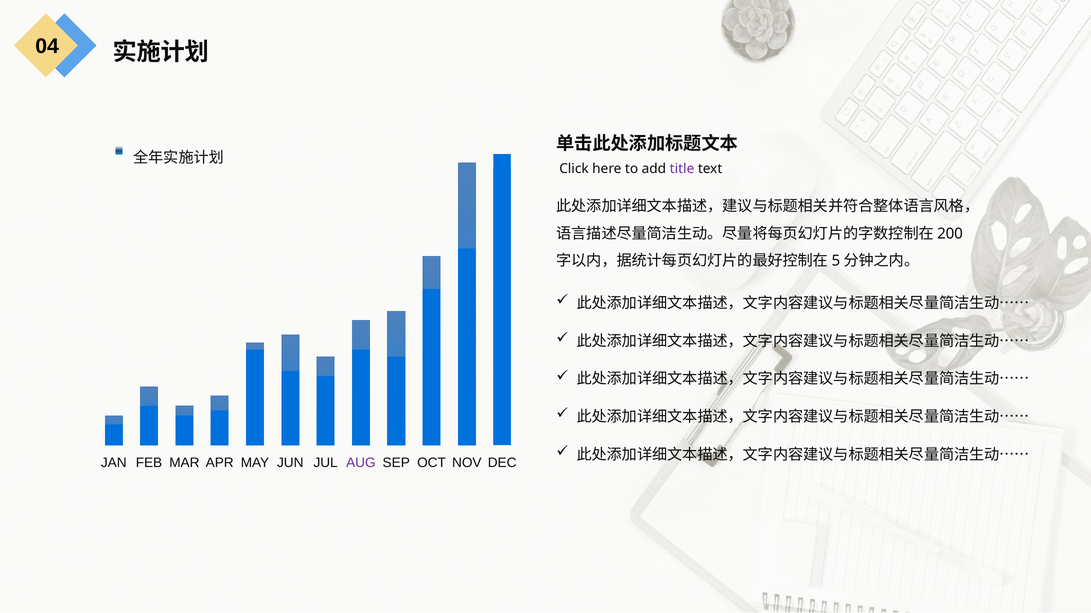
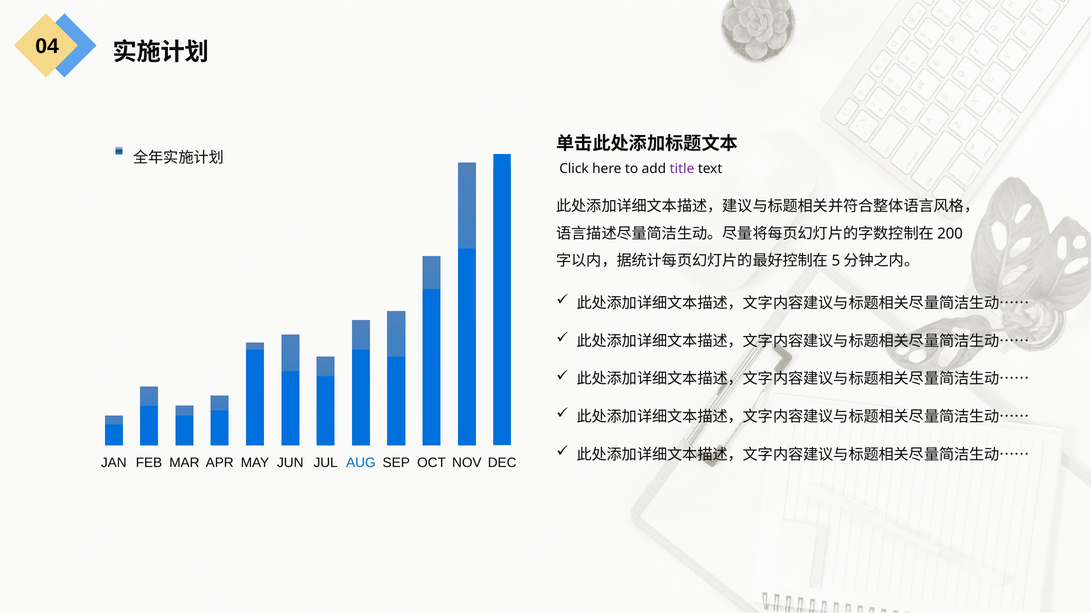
AUG colour: purple -> blue (361, 463)
